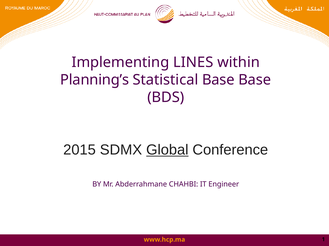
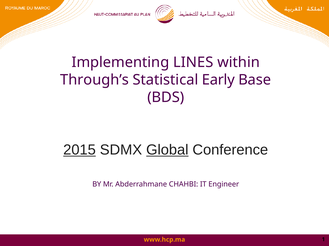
Planning’s: Planning’s -> Through’s (95, 80)
Statistical Base: Base -> Early (218, 80)
2015 underline: none -> present (80, 150)
